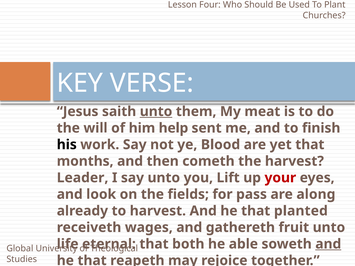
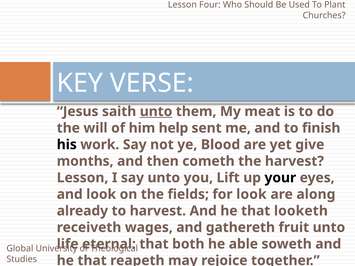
yet that: that -> give (310, 145)
Leader: Leader -> Lesson (83, 178)
your colour: red -> black (280, 178)
for pass: pass -> look (251, 194)
planted: planted -> looketh (301, 211)
and underline: present -> none (328, 244)
